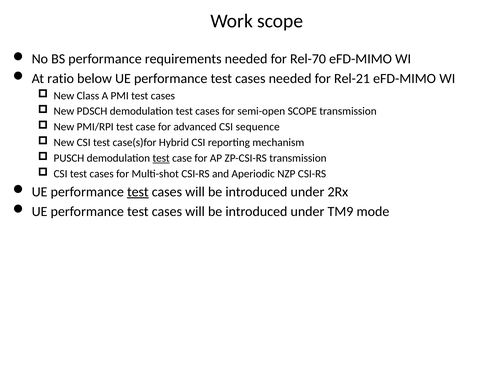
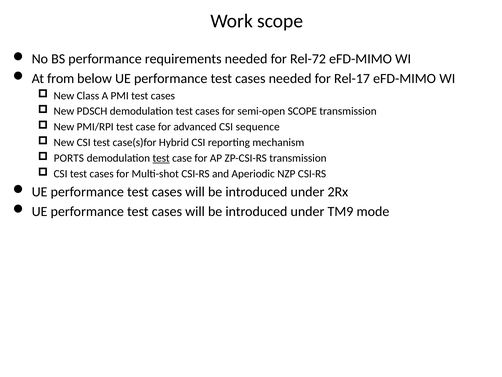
Rel-70: Rel-70 -> Rel-72 (308, 59)
ratio: ratio -> from (61, 78)
Rel-21: Rel-21 -> Rel-17 (352, 78)
PUSCH: PUSCH -> PORTS (69, 158)
test underline: present -> none (138, 192)
